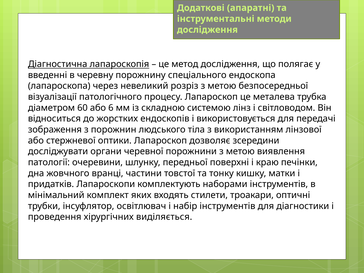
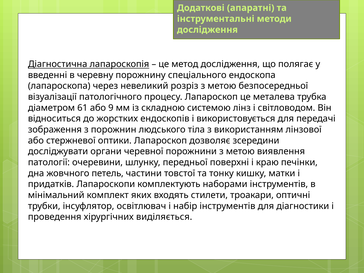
60: 60 -> 61 (82, 108)
6: 6 -> 9 (111, 108)
вранці: вранці -> петель (108, 173)
